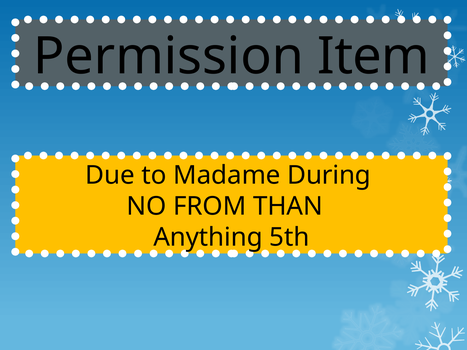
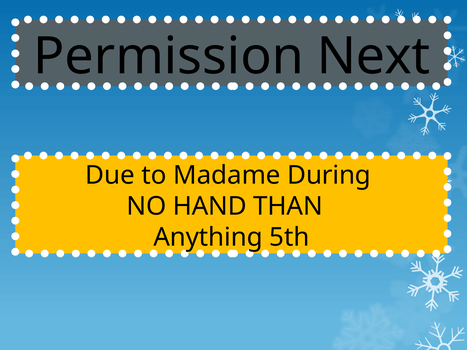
Item: Item -> Next (374, 56)
FROM: FROM -> HAND (210, 206)
